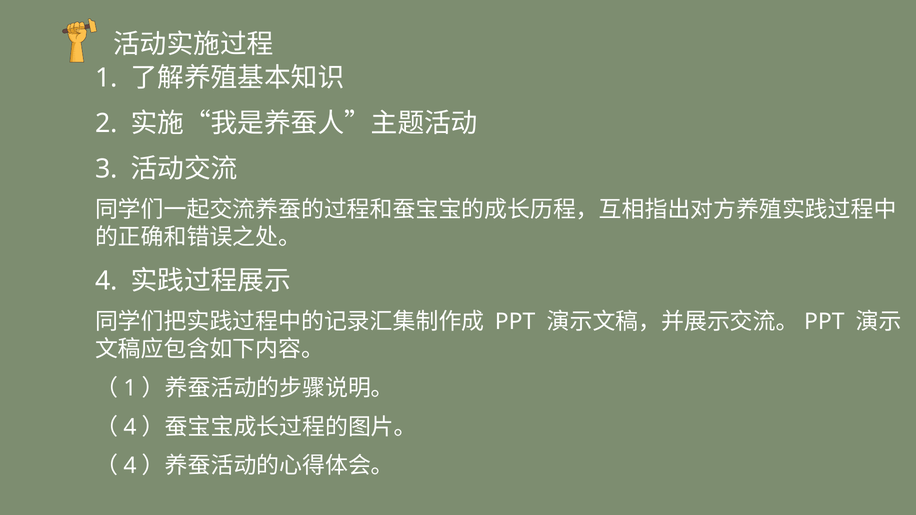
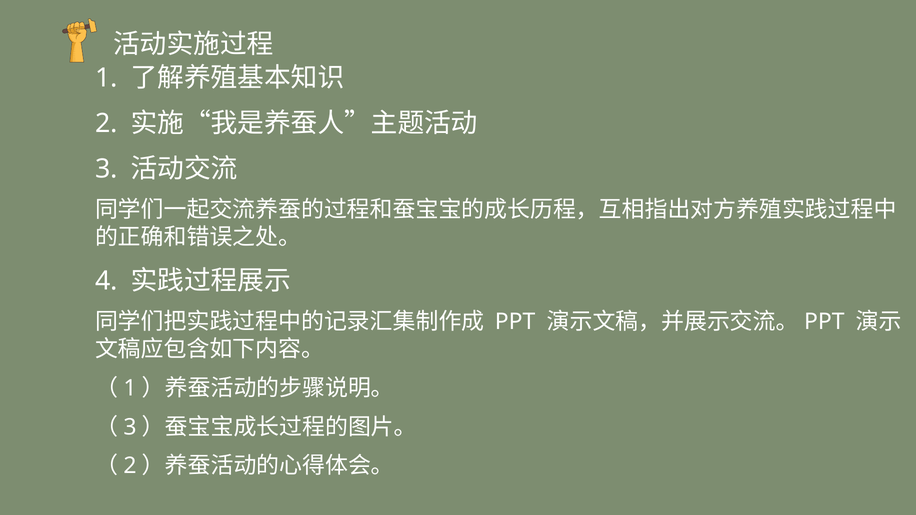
4: 4 -> 3 (130, 427)
4: 4 -> 2 (130, 466)
